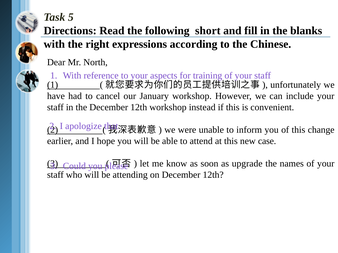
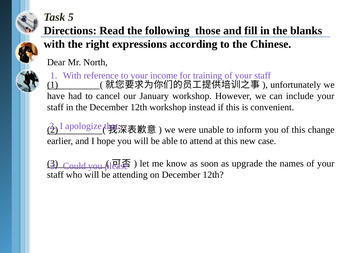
short: short -> those (208, 31)
aspects: aspects -> income (164, 76)
